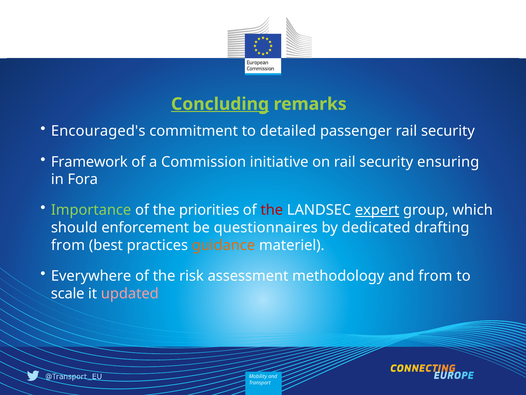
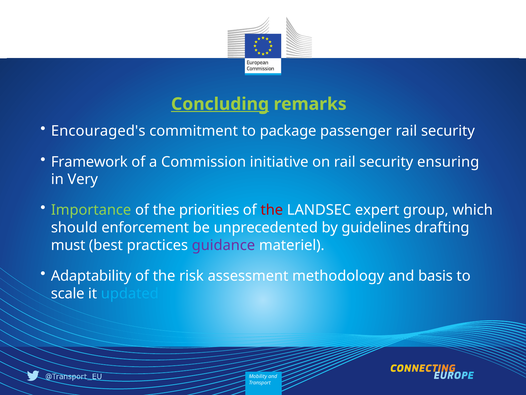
detailed: detailed -> package (288, 131)
Fora: Fora -> Very (83, 179)
expert underline: present -> none (377, 210)
questionnaires: questionnaires -> unprecedented (266, 227)
dedicated: dedicated -> guidelines (376, 227)
from: from -> must (68, 245)
guidance colour: orange -> purple (223, 245)
Everywhere: Everywhere -> Adaptability (91, 276)
and from: from -> basis (435, 276)
updated colour: pink -> light blue (130, 293)
